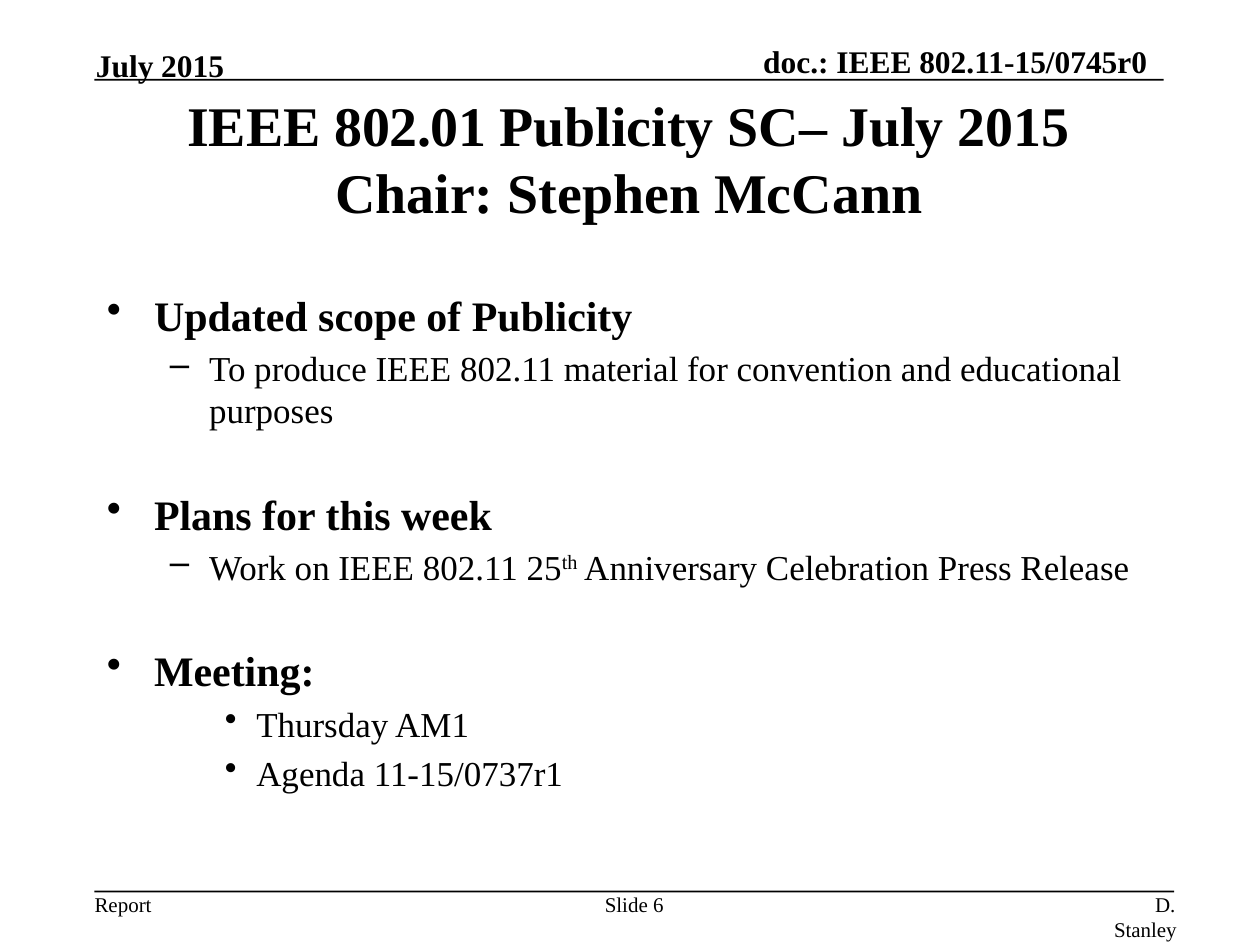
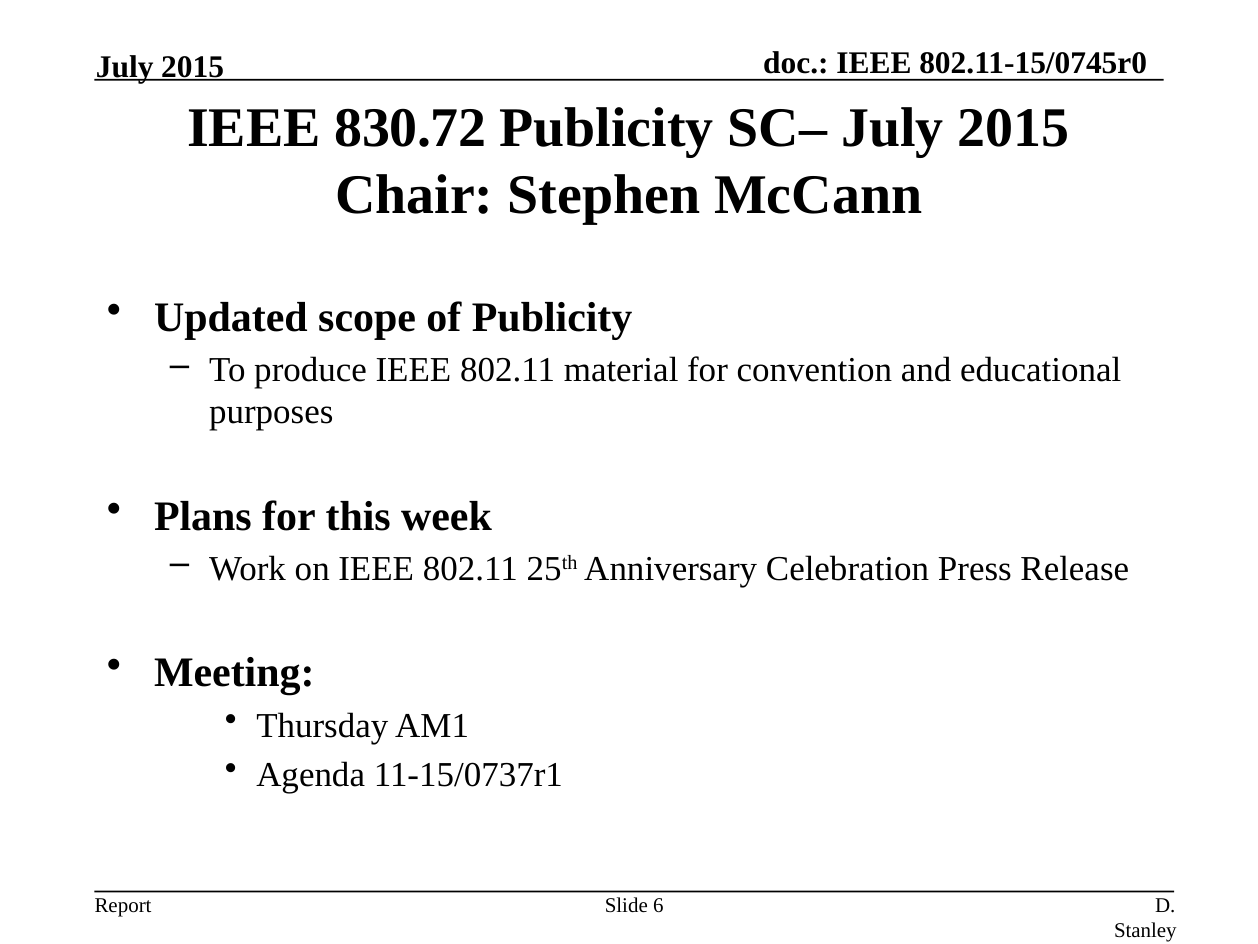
802.01: 802.01 -> 830.72 (410, 128)
